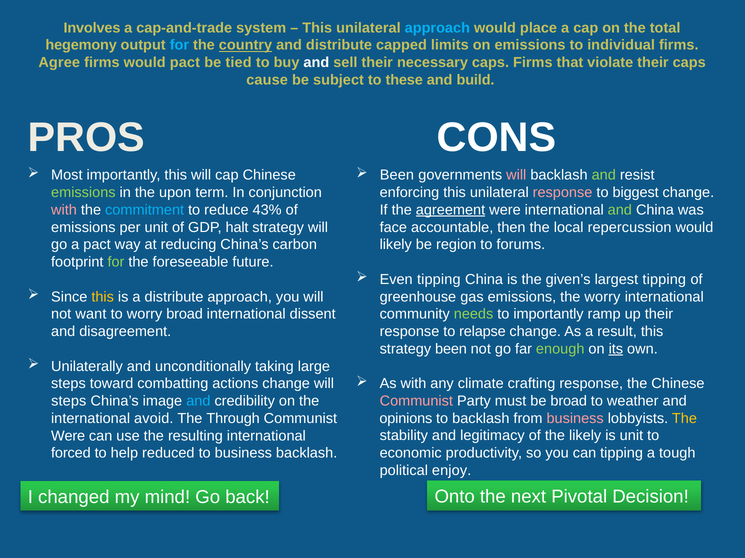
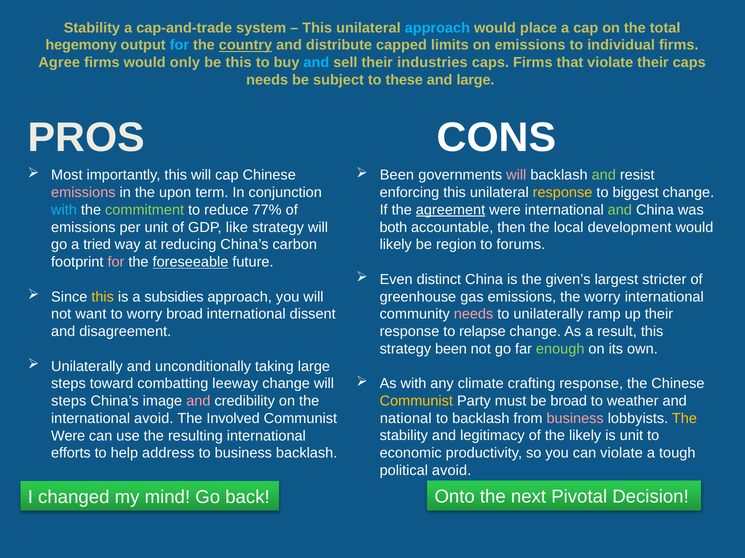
Involves: Involves -> Stability (92, 28)
would pact: pact -> only (185, 63)
be tied: tied -> this (239, 63)
and colour: white -> light blue (316, 63)
necessary: necessary -> industries (432, 63)
cause: cause -> needs (267, 80)
and build: build -> large (476, 80)
emissions colour: light green -> pink (83, 193)
response colour: pink -> yellow (563, 193)
with colour: pink -> light blue (64, 210)
commitment colour: light blue -> light green (145, 210)
43%: 43% -> 77% (267, 210)
halt: halt -> like (237, 228)
face: face -> both (393, 228)
repercussion: repercussion -> development (630, 228)
a pact: pact -> tried (97, 245)
for colour: light green -> pink (116, 262)
foreseeable underline: none -> present (190, 262)
Even tipping: tipping -> distinct (439, 280)
largest tipping: tipping -> stricter (664, 280)
a distribute: distribute -> subsidies (174, 297)
needs colour: light green -> pink (474, 315)
to importantly: importantly -> unilaterally (548, 315)
its underline: present -> none (616, 349)
actions: actions -> leeway (235, 384)
and colour: light blue -> pink (198, 402)
Communist colour: pink -> yellow (416, 402)
Through: Through -> Involved (233, 419)
opinions: opinions -> national (406, 419)
can tipping: tipping -> violate (622, 454)
forced: forced -> efforts (71, 454)
reduced: reduced -> address (168, 454)
political enjoy: enjoy -> avoid (452, 471)
